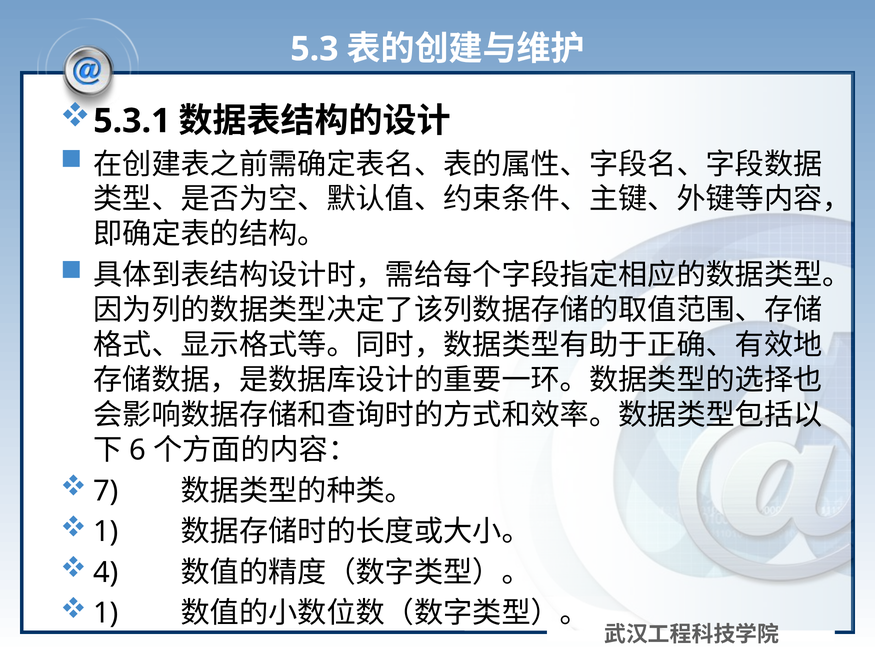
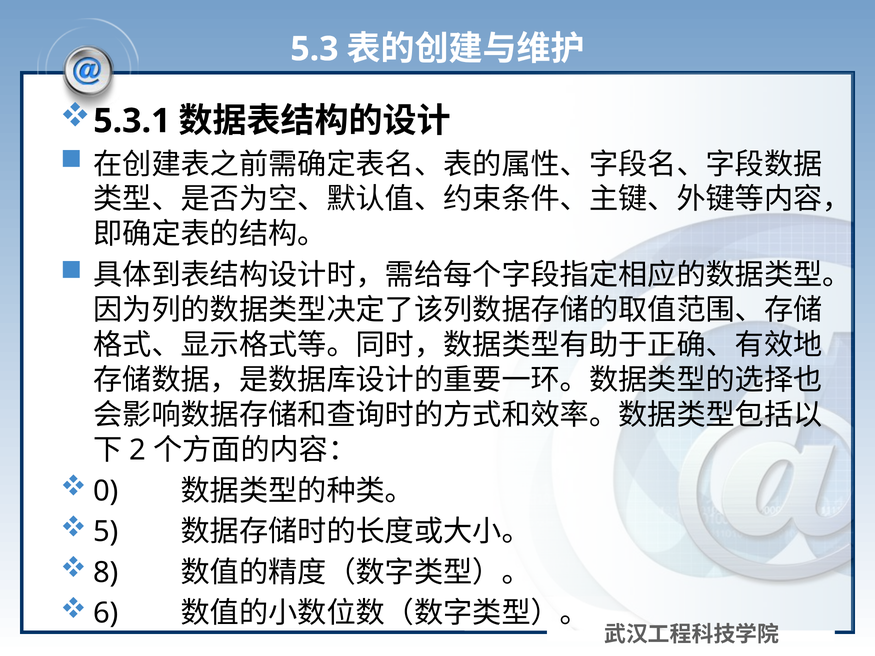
6: 6 -> 2 (138, 450)
7: 7 -> 0 (106, 491)
1: 1 -> 5 (106, 532)
4: 4 -> 8 (106, 573)
1: 1 -> 6 (106, 614)
